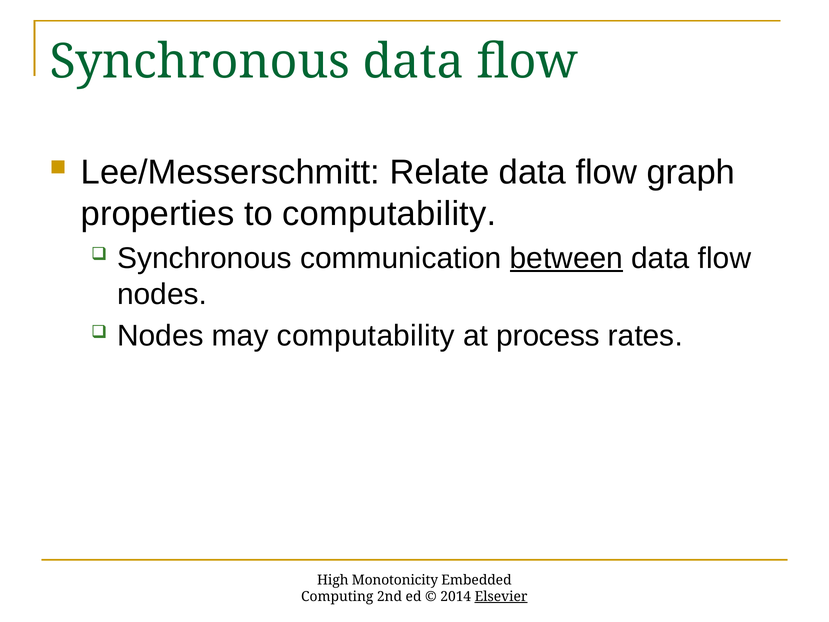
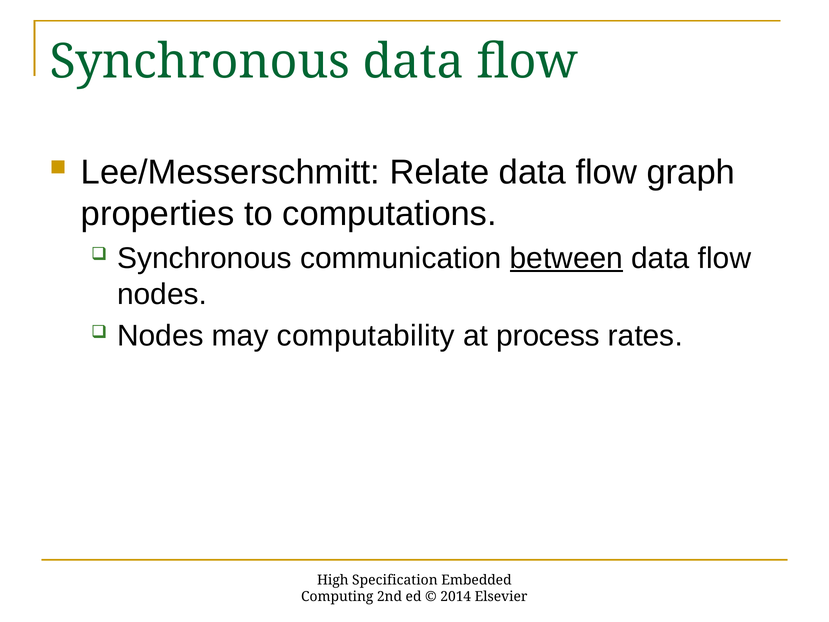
to computability: computability -> computations (389, 214)
Monotonicity: Monotonicity -> Specification (395, 580)
Elsevier underline: present -> none (501, 596)
